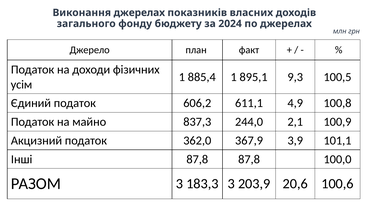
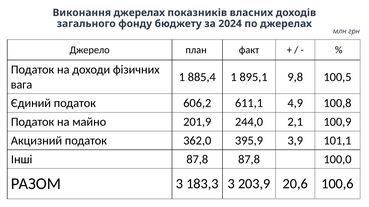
9,3: 9,3 -> 9,8 (295, 77)
усім: усім -> вага (21, 85)
837,3: 837,3 -> 201,9 (197, 122)
367,9: 367,9 -> 395,9 (249, 141)
